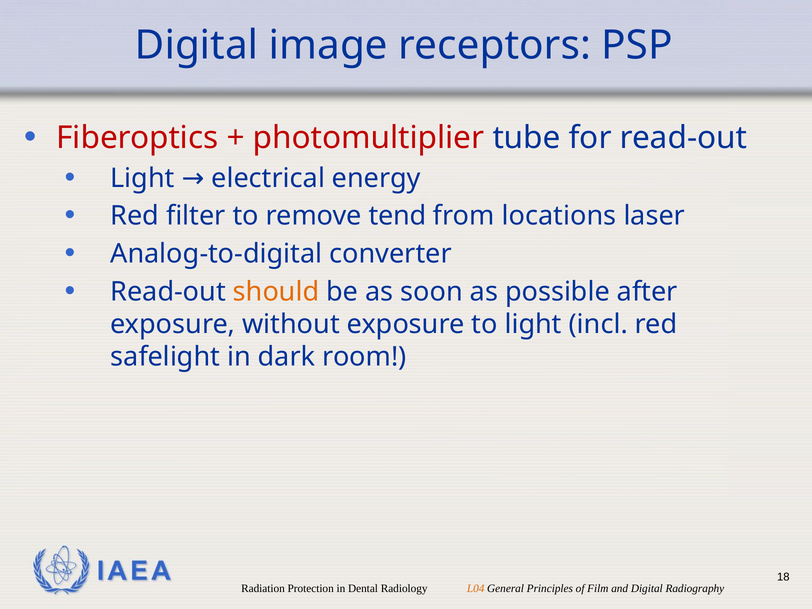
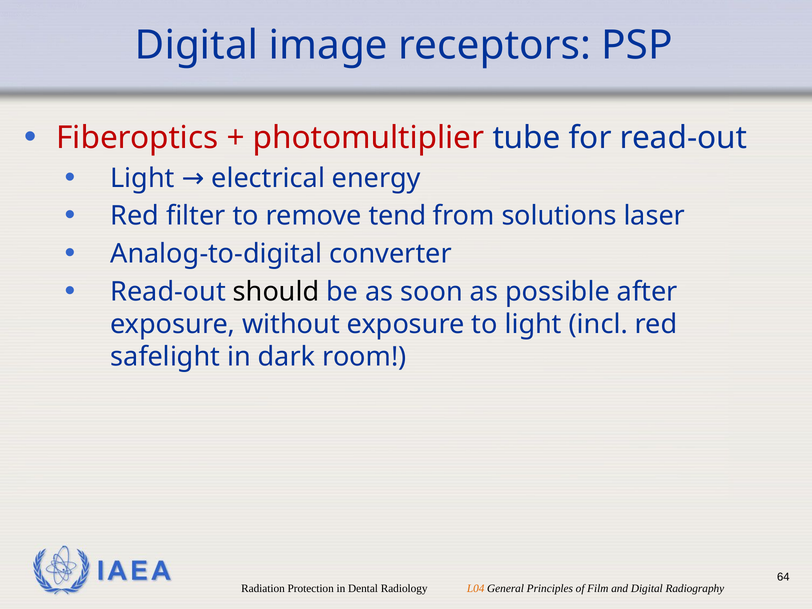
locations: locations -> solutions (559, 216)
should colour: orange -> black (276, 292)
18: 18 -> 64 (783, 577)
